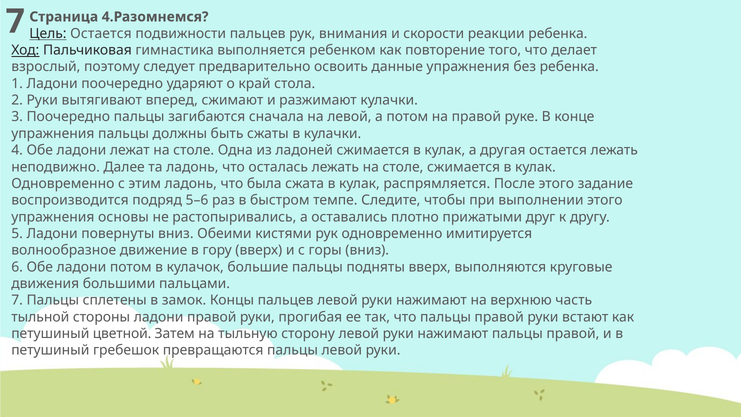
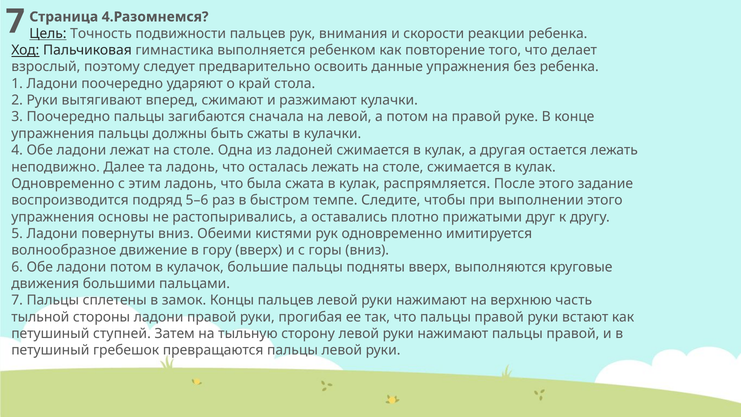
Цель Остается: Остается -> Точность (101, 33)
цветной: цветной -> ступней (122, 334)
